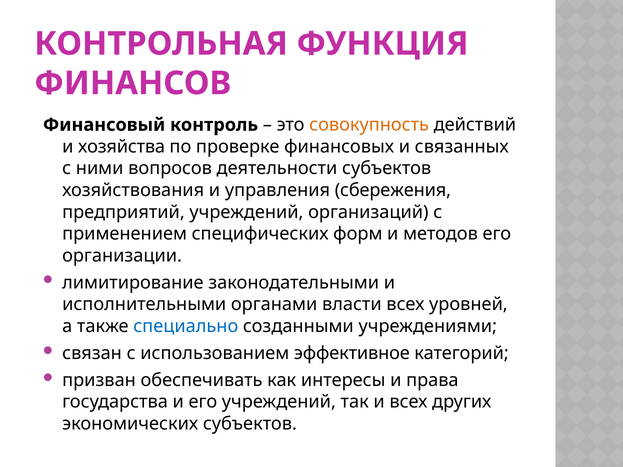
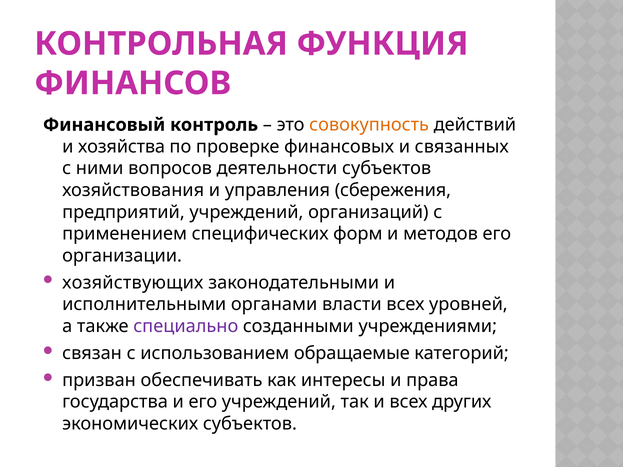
лимитирование: лимитирование -> хозяйствующих (133, 283)
специально colour: blue -> purple (186, 326)
эффективное: эффективное -> обращаемые (352, 353)
